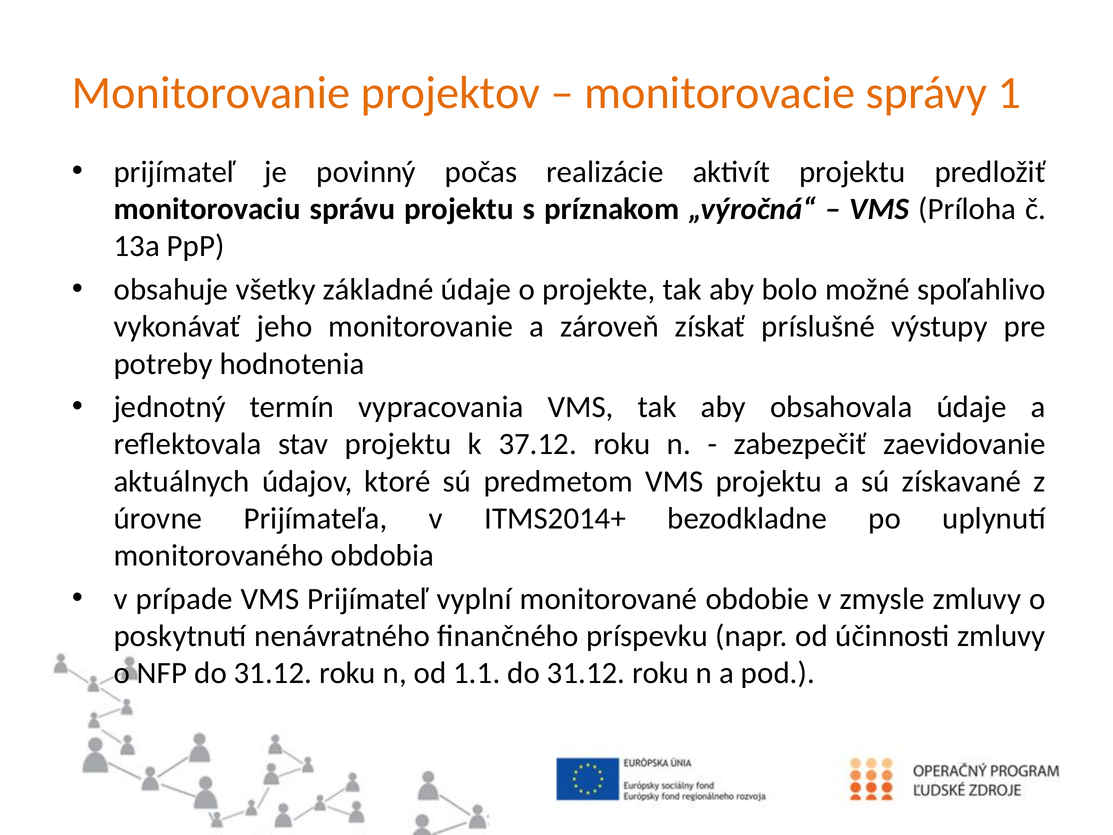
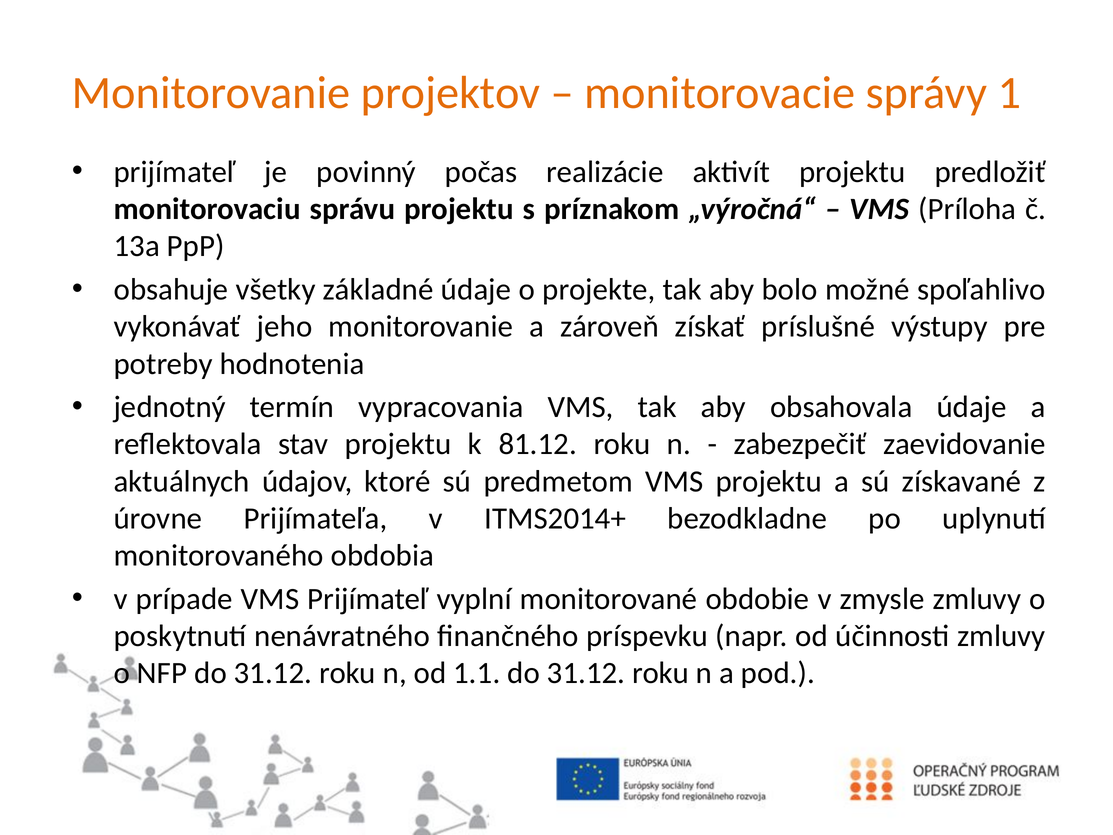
37.12: 37.12 -> 81.12 (538, 444)
